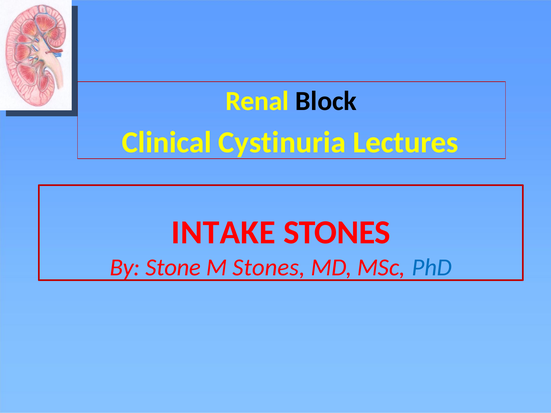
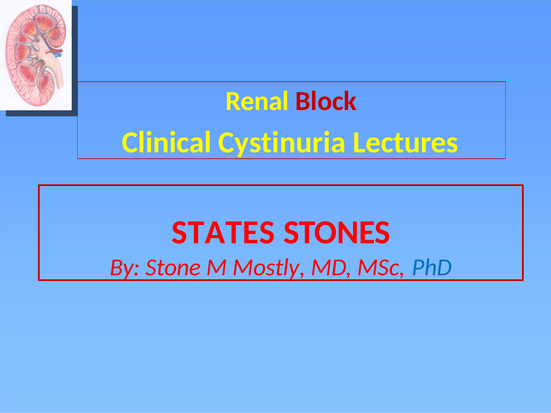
Block colour: black -> red (326, 101)
INTAKE: INTAKE -> STATES (223, 233)
M Stones: Stones -> Mostly (269, 268)
